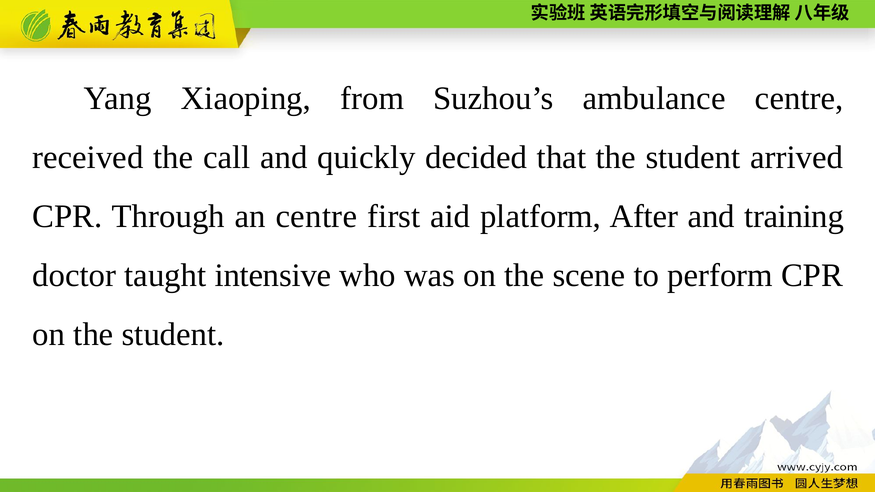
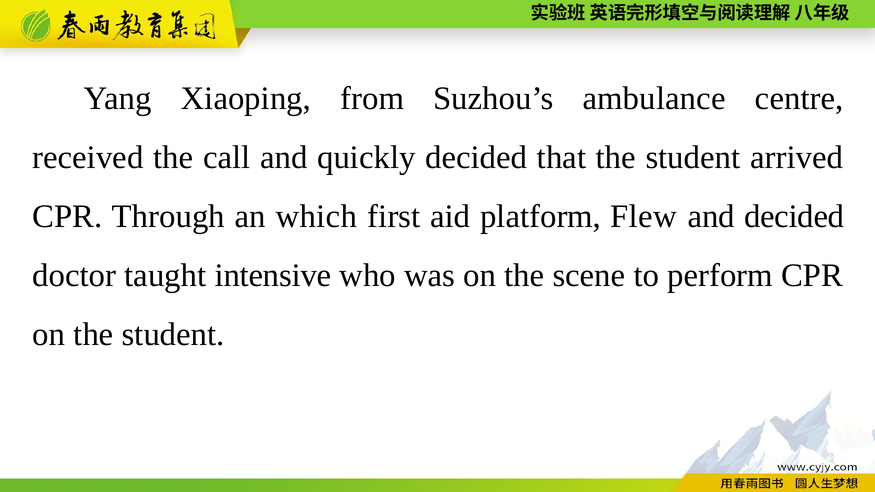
an centre: centre -> which (316, 217)
After: After -> Flew (644, 217)
and training: training -> decided (794, 217)
